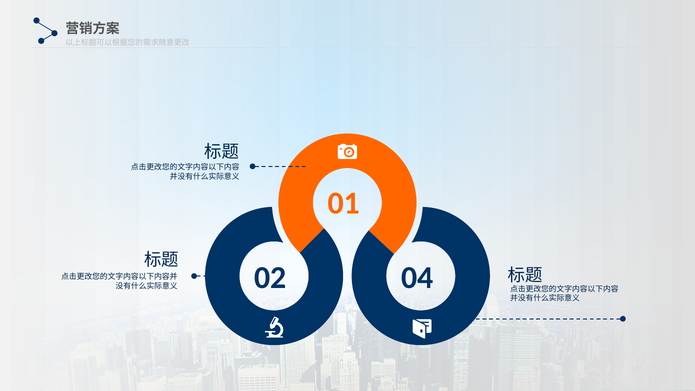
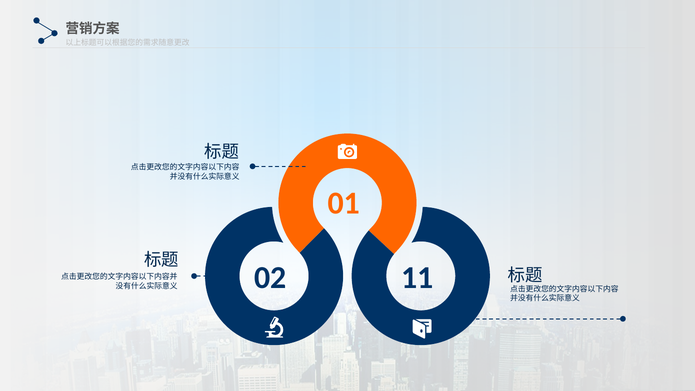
04: 04 -> 11 (417, 278)
